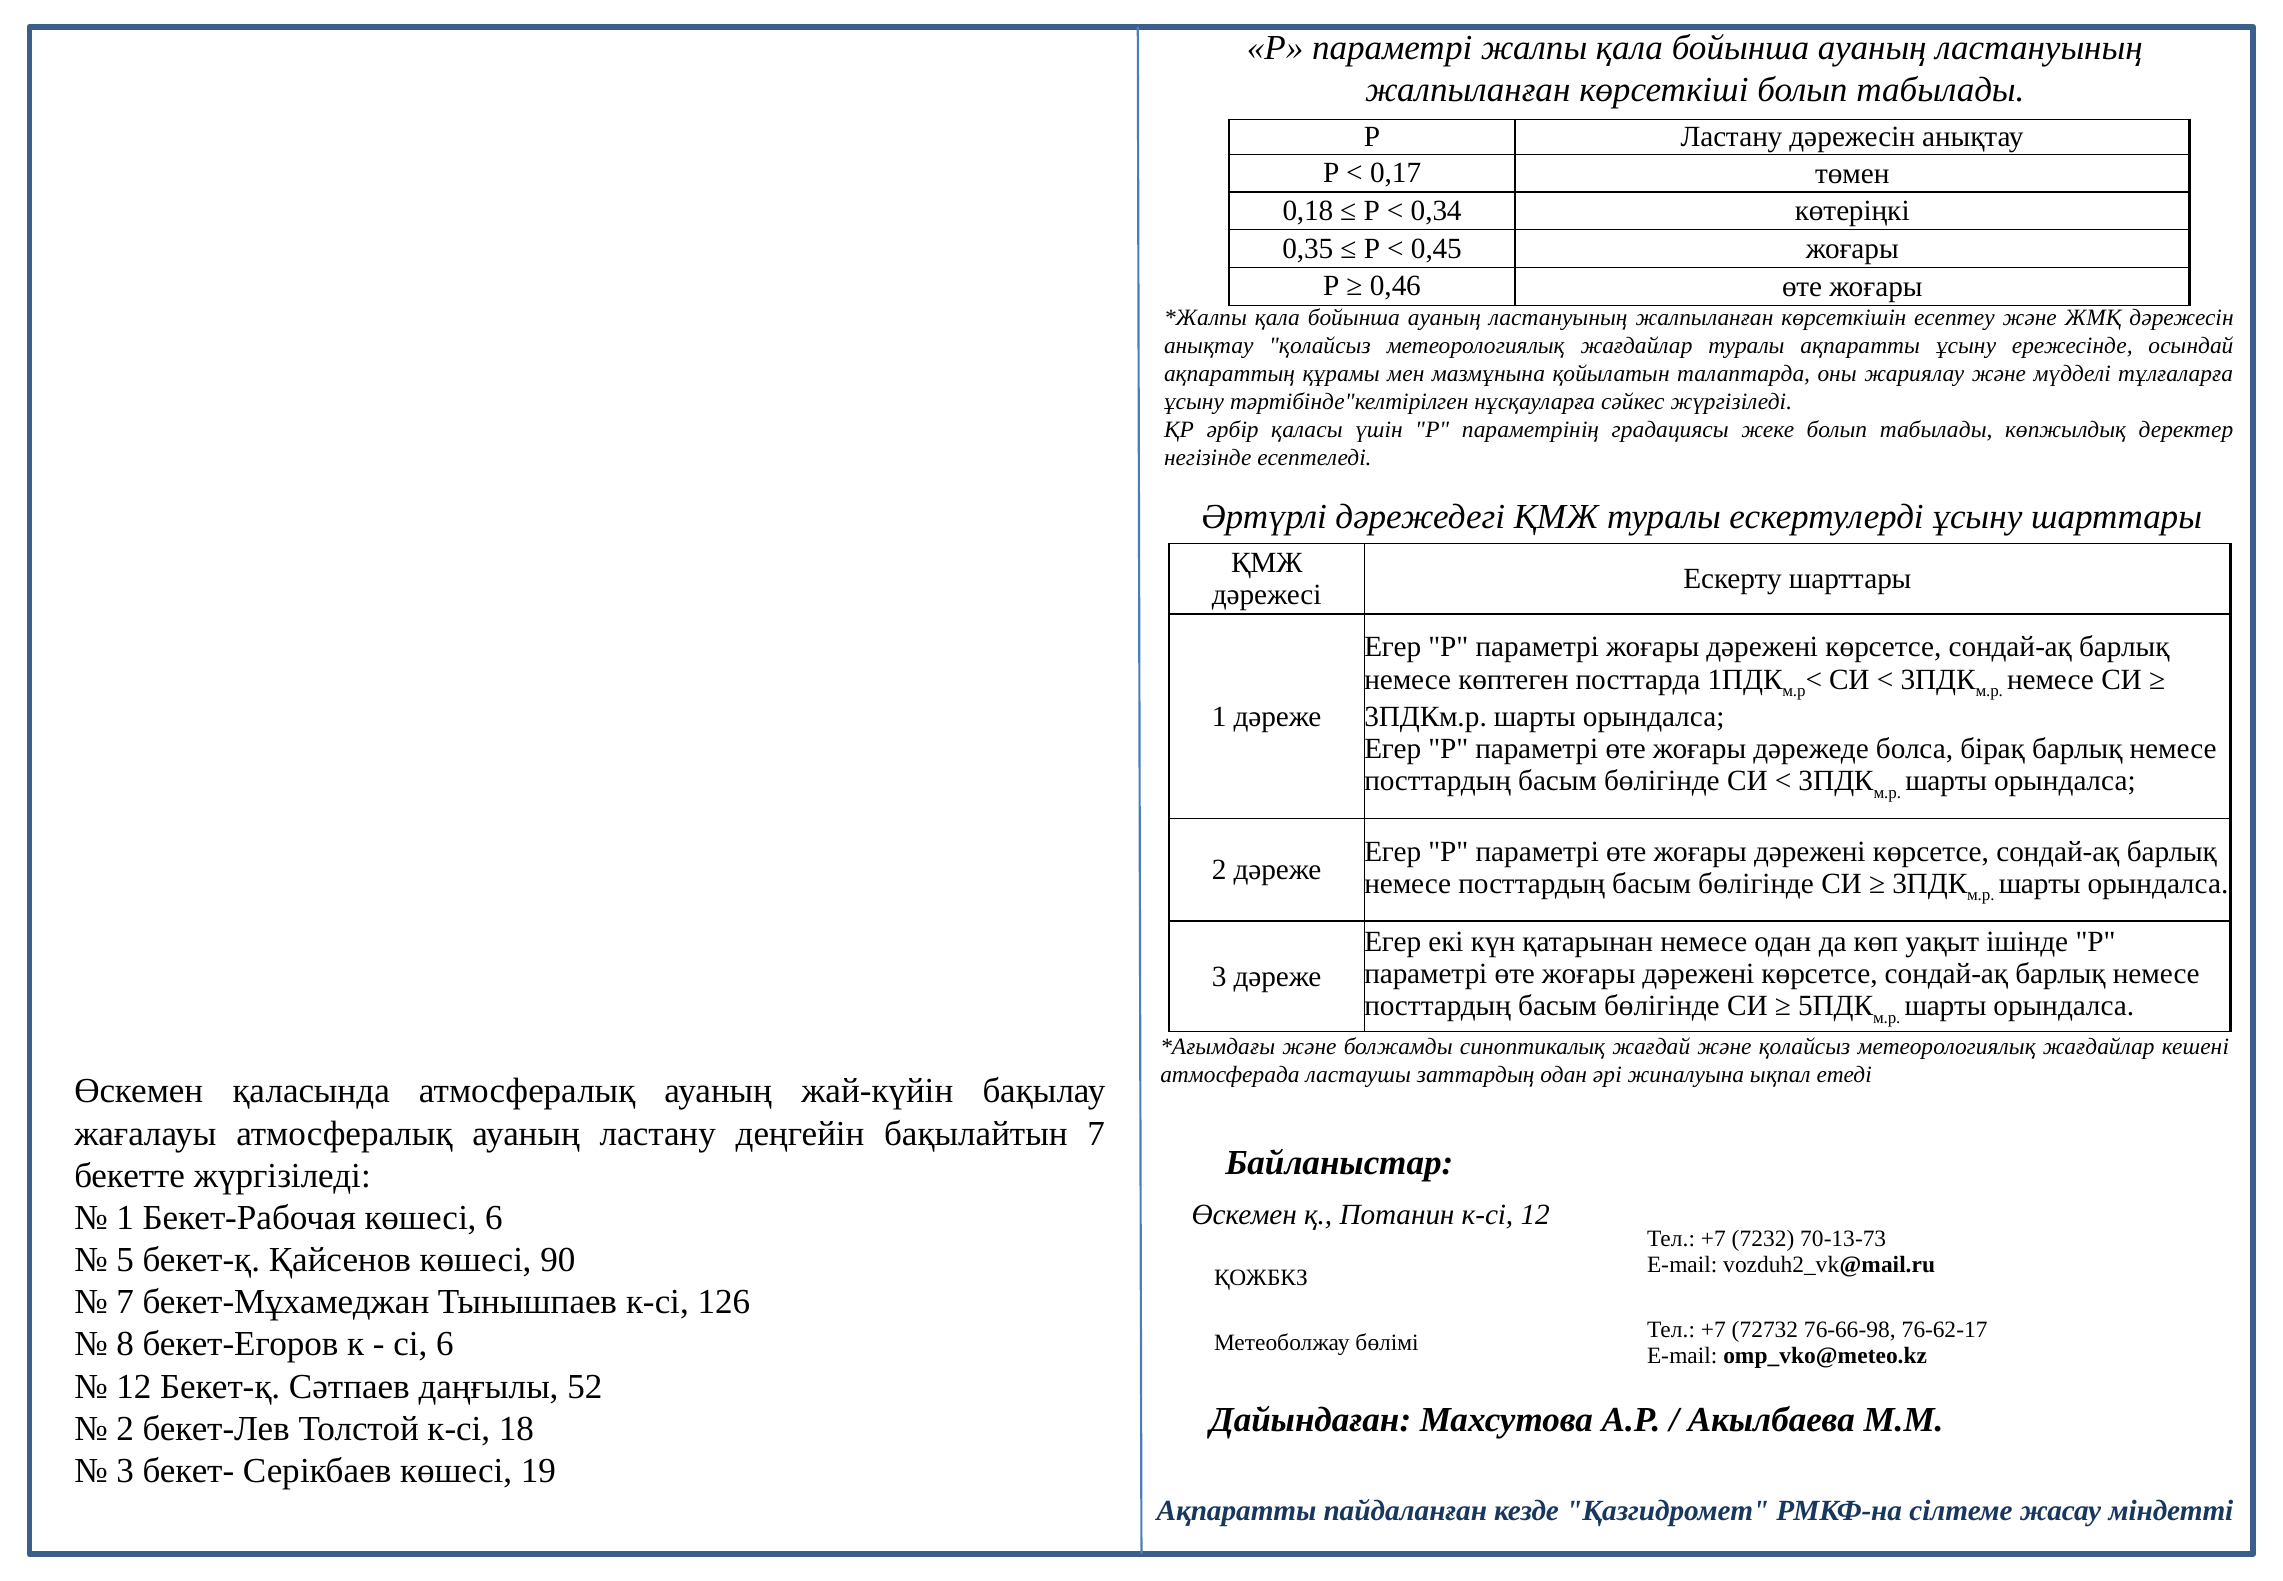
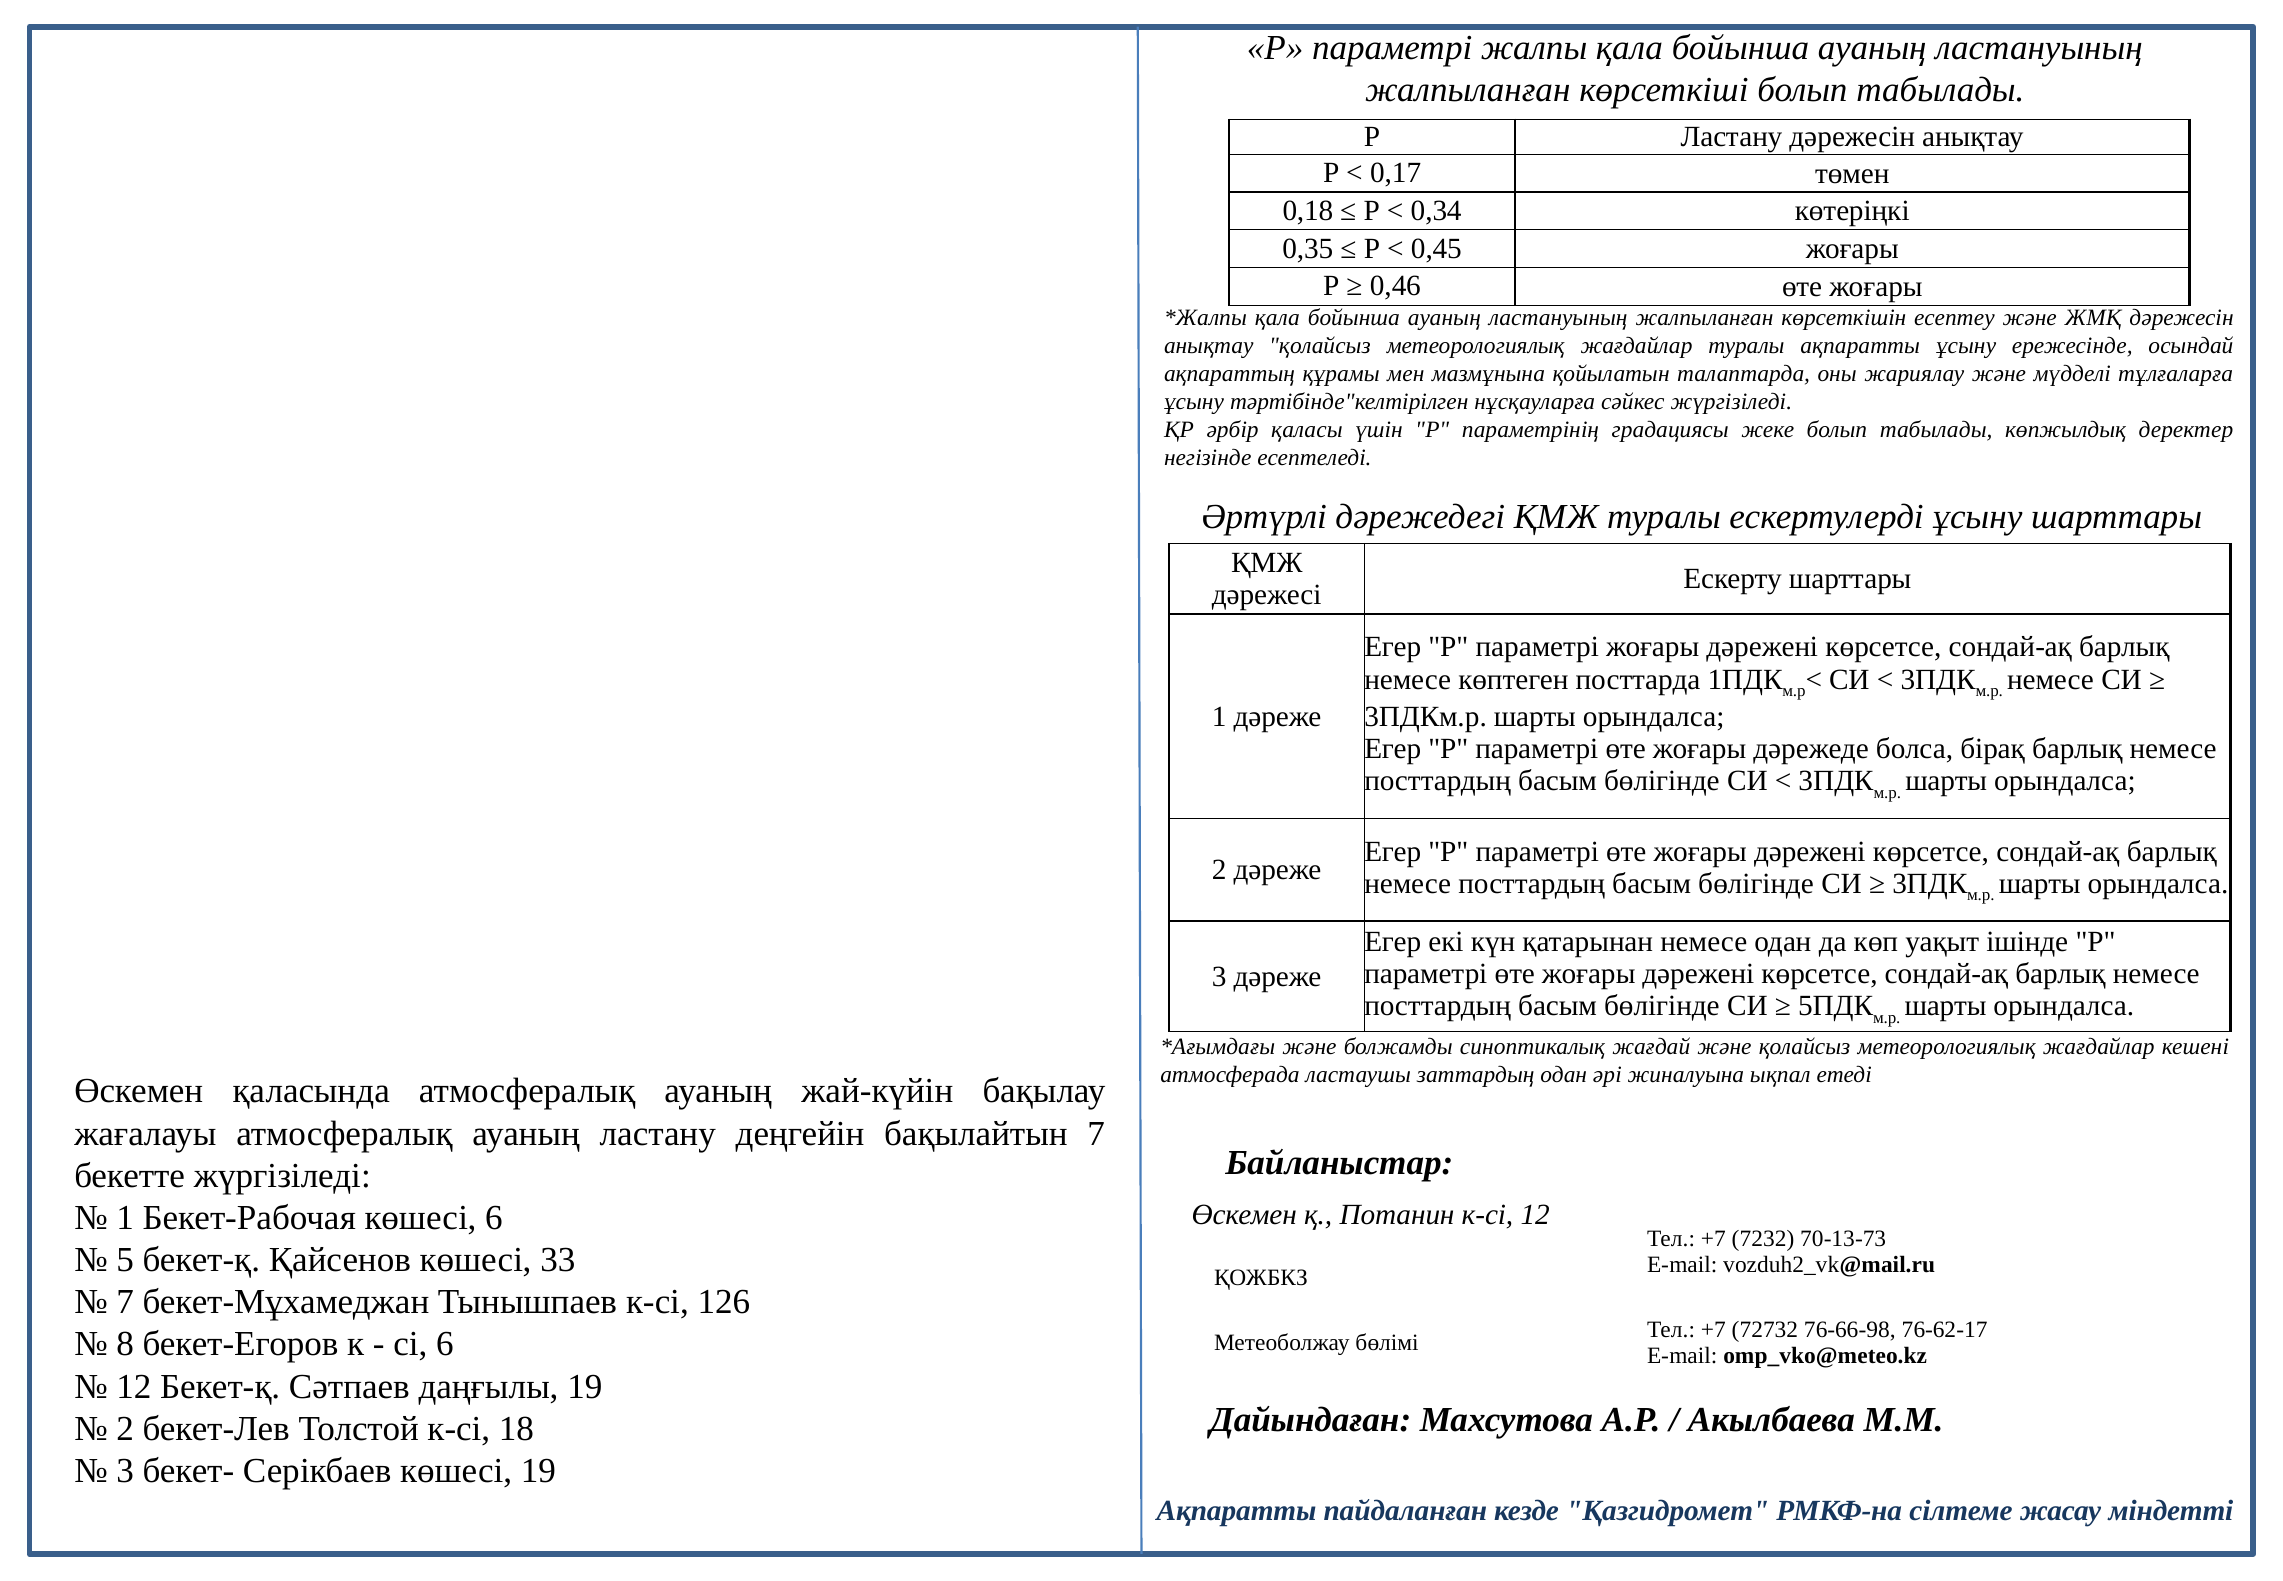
90: 90 -> 33 (558, 1260)
даңғылы 52: 52 -> 19 (585, 1386)
